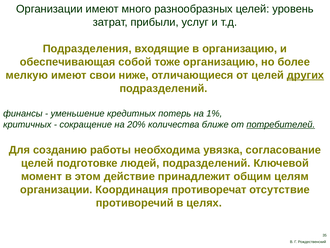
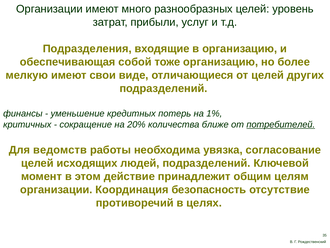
ниже: ниже -> виде (134, 75)
других underline: present -> none (306, 75)
созданию: созданию -> ведомств (60, 150)
подготовке: подготовке -> исходящих (87, 163)
противоречат: противоречат -> безопасность (209, 189)
